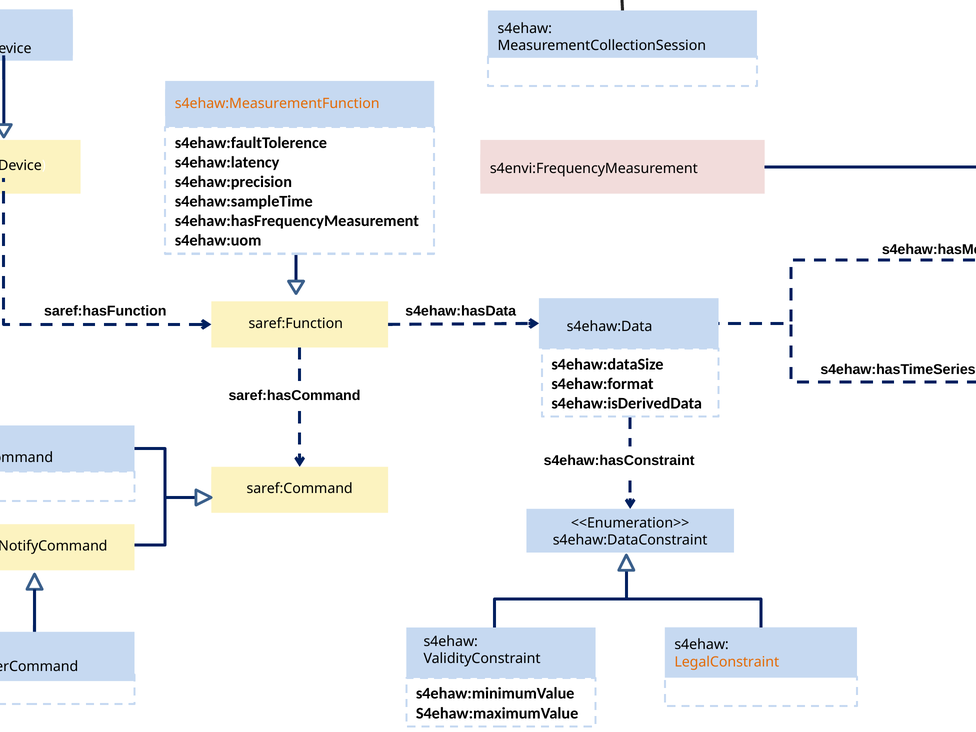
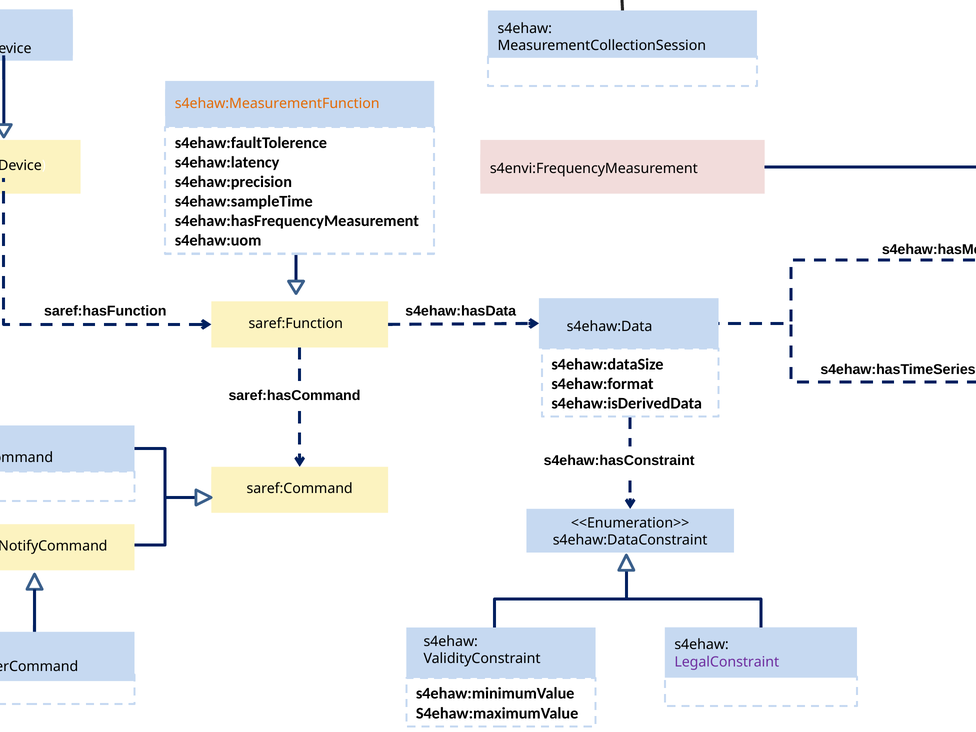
LegalConstraint colour: orange -> purple (727, 662)
